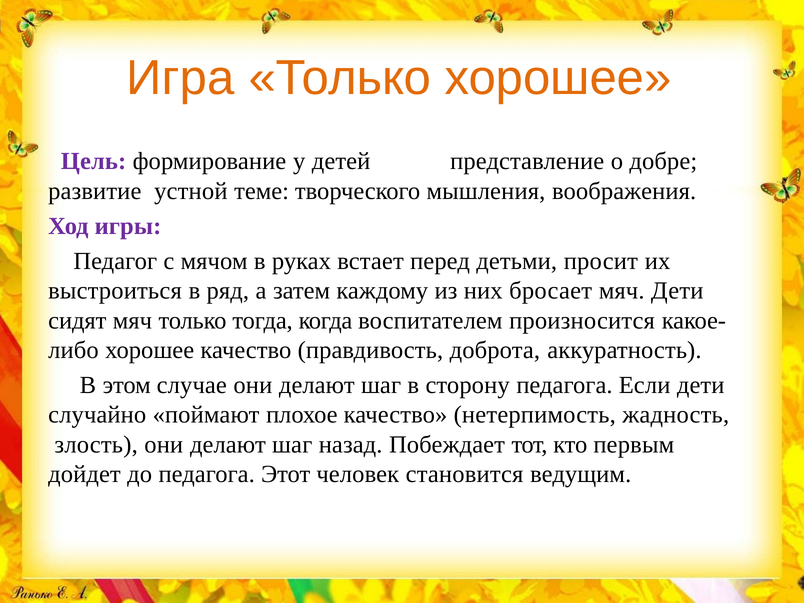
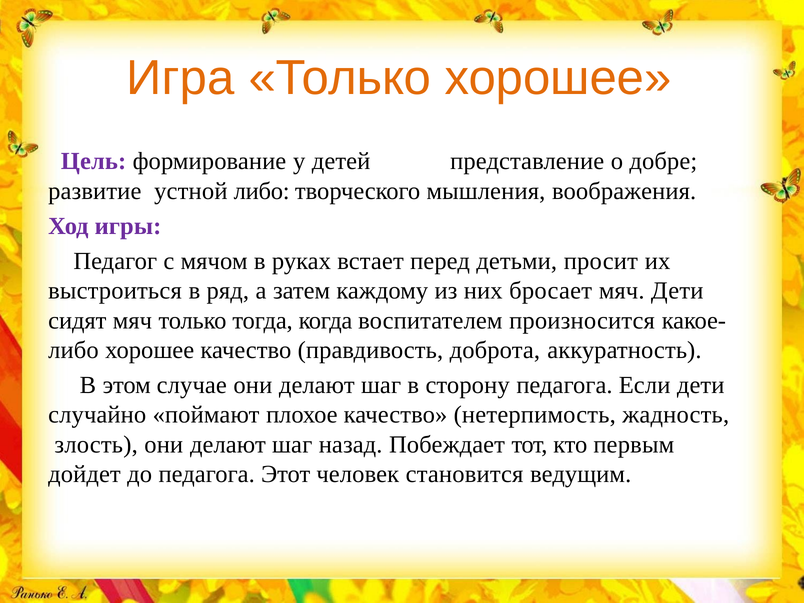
устной теме: теме -> либо (262, 191)
